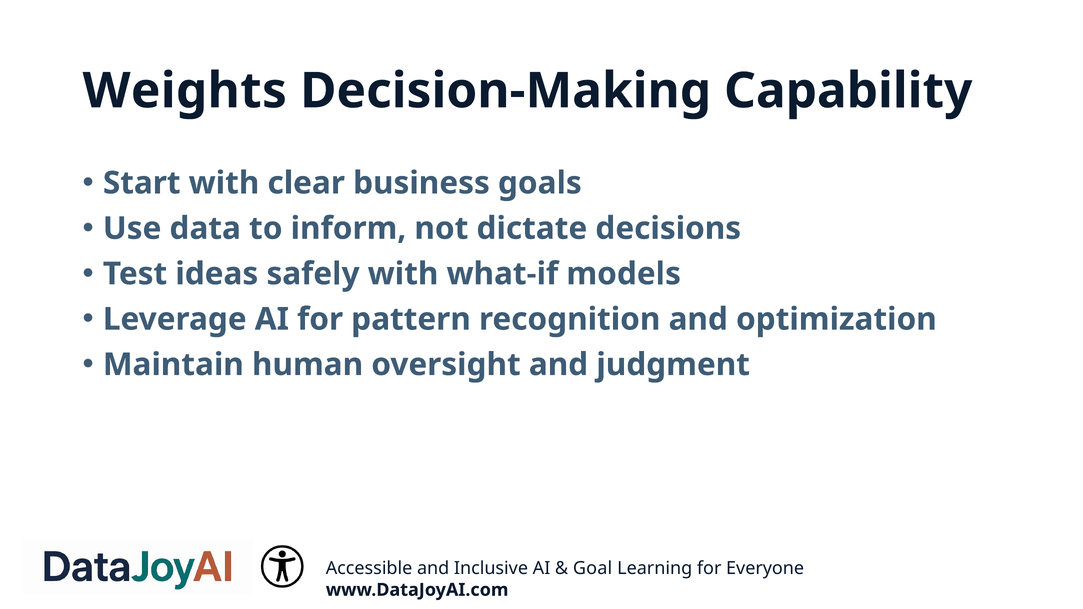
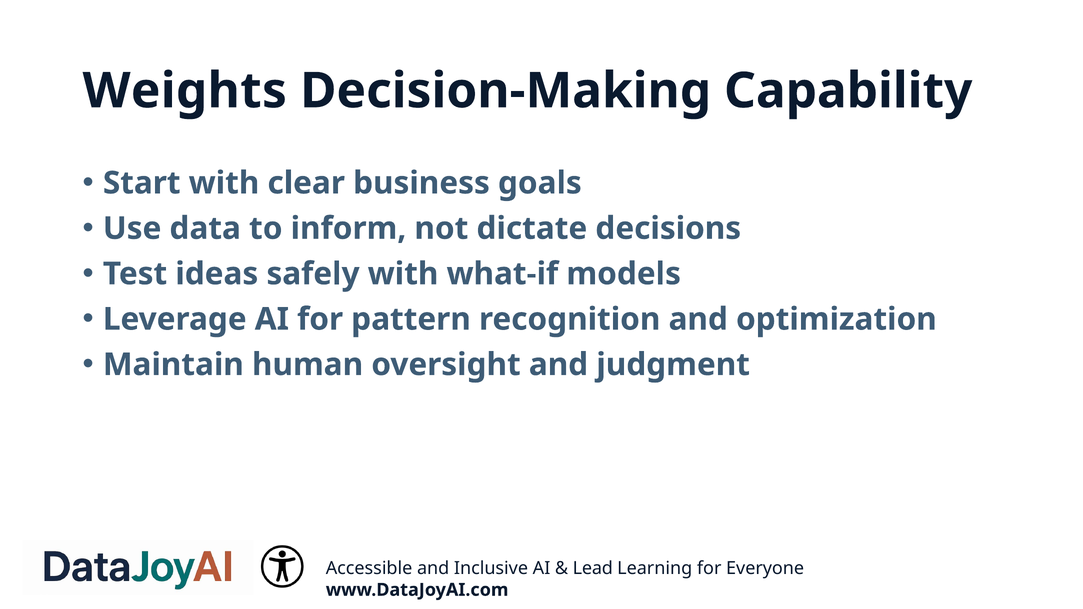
Goal: Goal -> Lead (593, 568)
